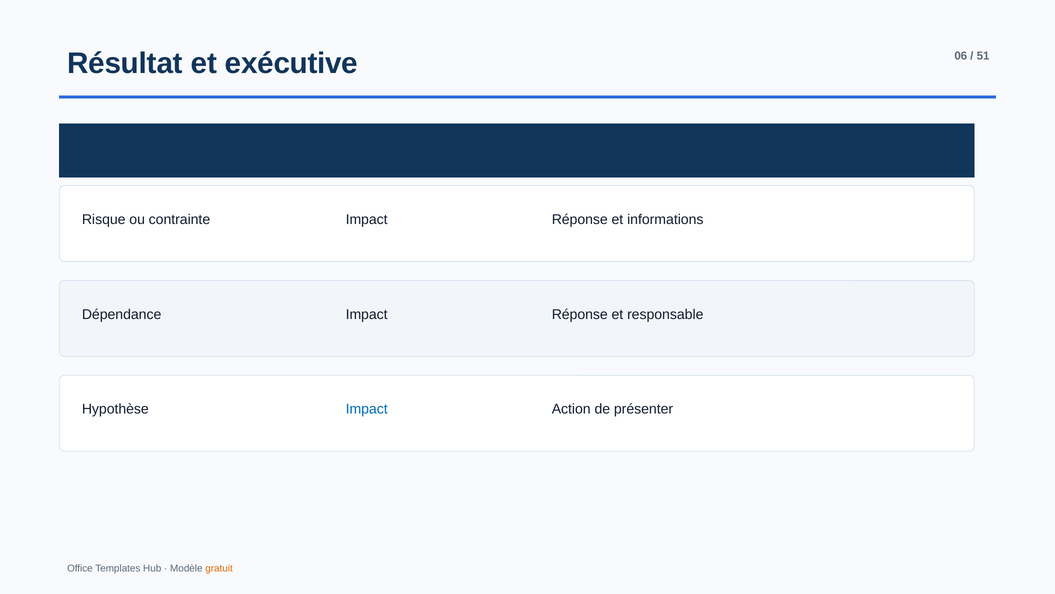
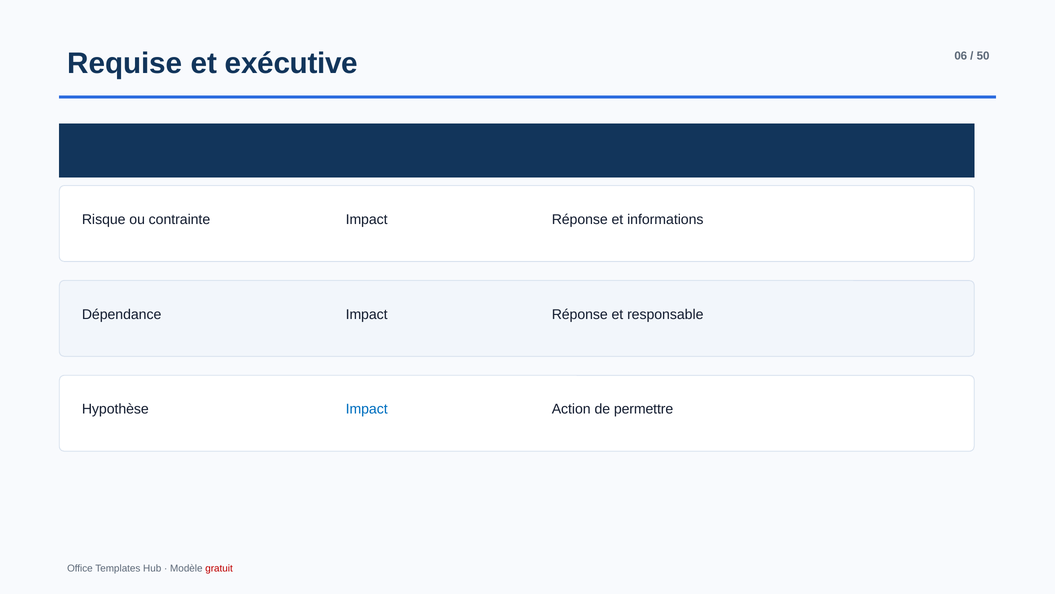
Résultat: Résultat -> Requise (125, 63)
51: 51 -> 50 (983, 56)
présenter: présenter -> permettre (644, 409)
gratuit colour: orange -> red (219, 568)
